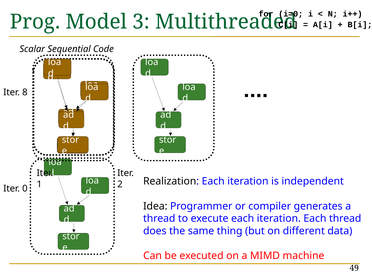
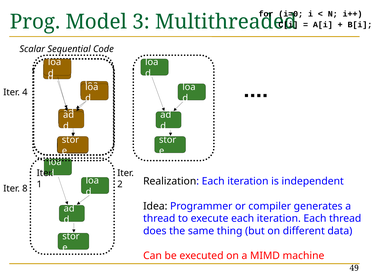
8: 8 -> 4 (25, 92)
0: 0 -> 8 (25, 188)
